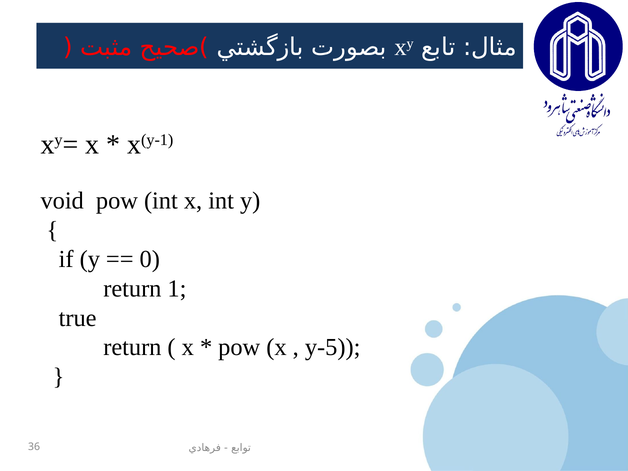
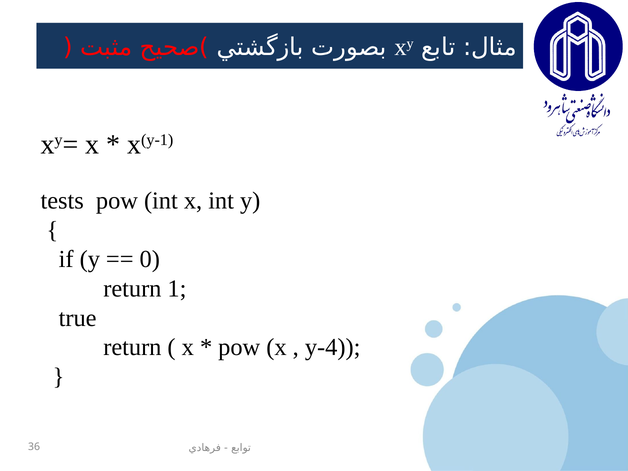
void: void -> tests (62, 201)
y-5: y-5 -> y-4 (333, 347)
